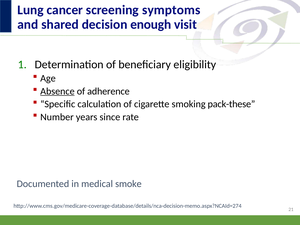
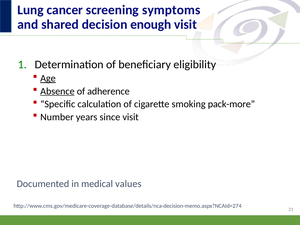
Age underline: none -> present (48, 78)
pack-these: pack-these -> pack-more (231, 104)
since rate: rate -> visit (131, 117)
smoke: smoke -> values (128, 184)
